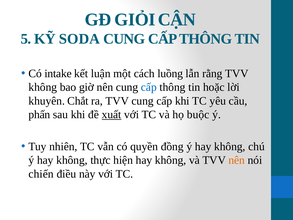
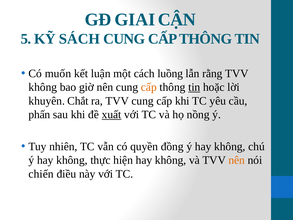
GIỎI: GIỎI -> GIAI (135, 20)
SODA: SODA -> SÁCH (79, 39)
intake: intake -> muốn (58, 73)
cấp colour: blue -> orange (149, 87)
tin underline: none -> present (194, 87)
buộc: buộc -> nồng (198, 114)
